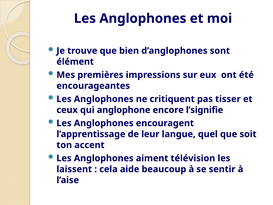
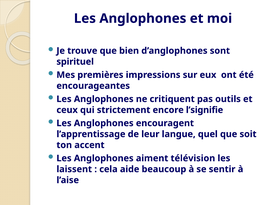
élément: élément -> spirituel (75, 62)
tisser: tisser -> outils (228, 99)
anglophone: anglophone -> strictement (124, 110)
